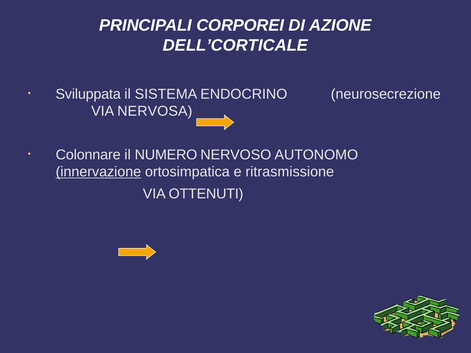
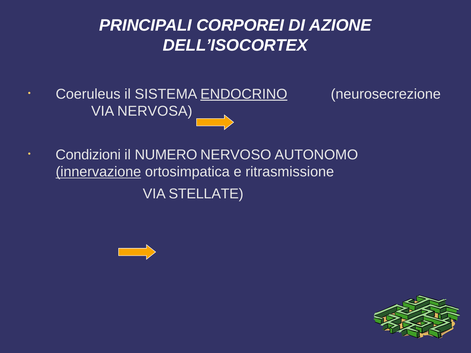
DELL’CORTICALE: DELL’CORTICALE -> DELL’ISOCORTEX (235, 45)
Sviluppata: Sviluppata -> Coeruleus (88, 94)
ENDOCRINO underline: none -> present (244, 94)
Colonnare: Colonnare -> Condizioni (88, 155)
OTTENUTI: OTTENUTI -> STELLATE (206, 194)
